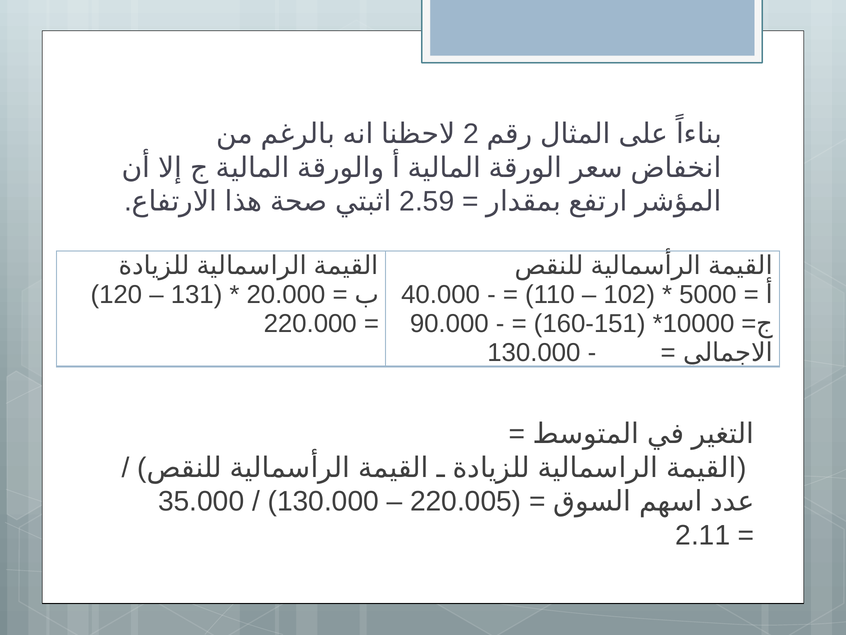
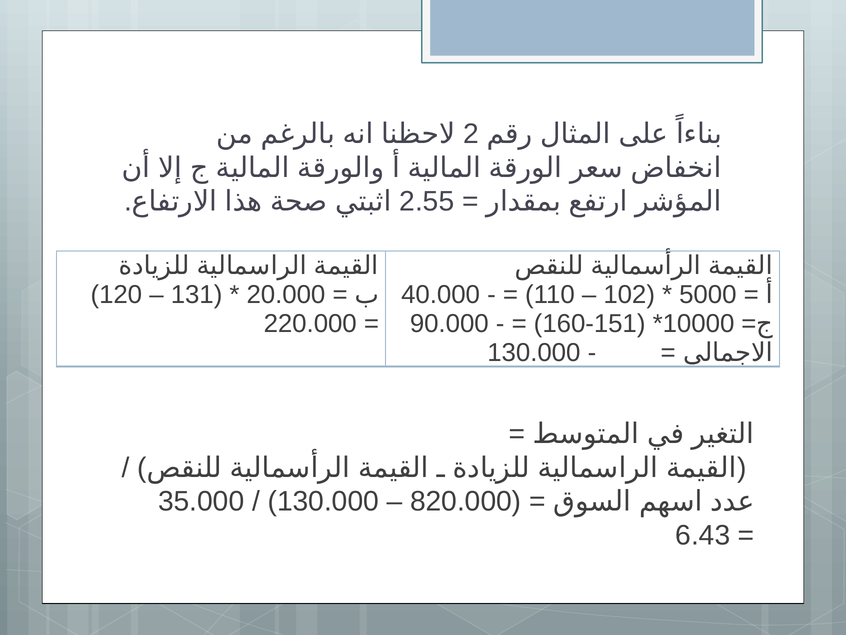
2.59: 2.59 -> 2.55 (427, 202)
220.005: 220.005 -> 820.000 (461, 501)
2.11: 2.11 -> 6.43 (703, 535)
